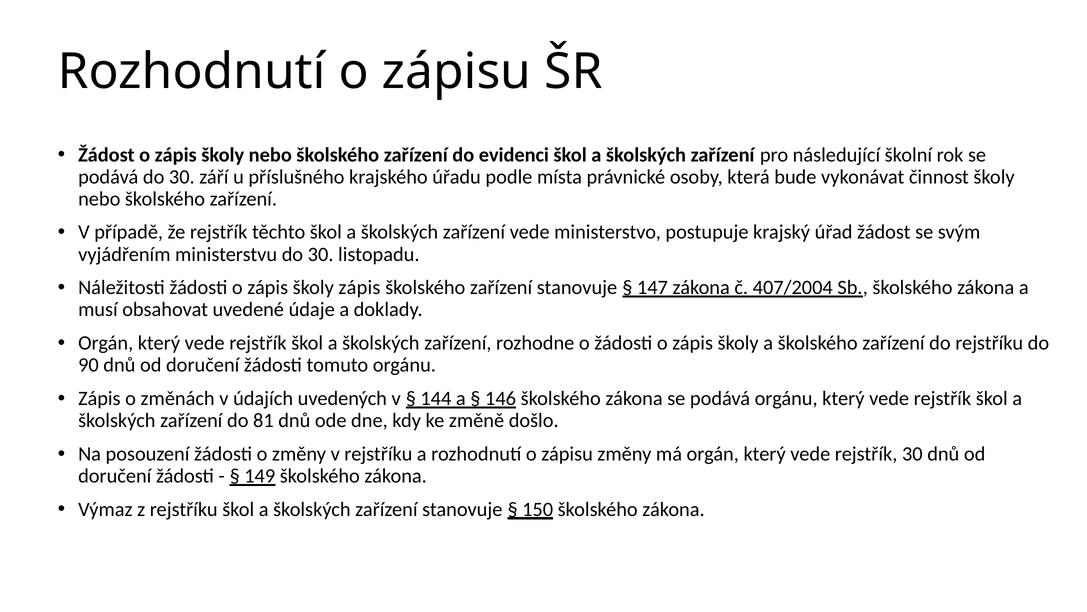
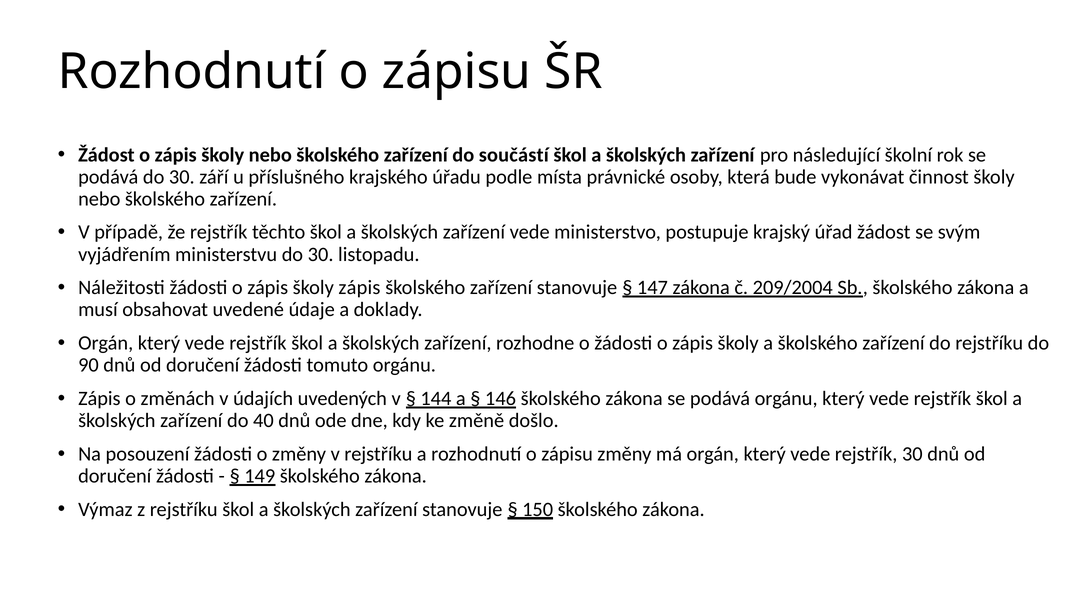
evidenci: evidenci -> součástí (514, 155)
407/2004: 407/2004 -> 209/2004 (793, 287)
81: 81 -> 40 (263, 420)
